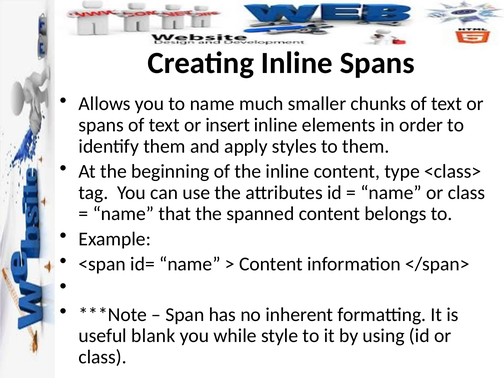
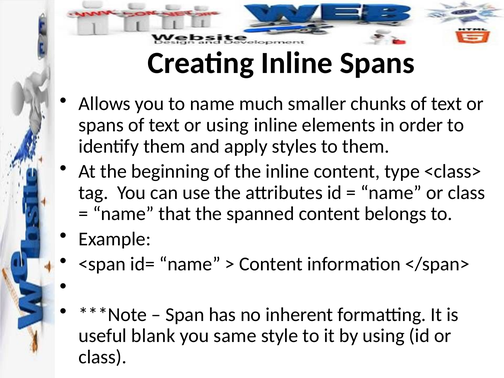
or insert: insert -> using (227, 125)
while: while -> same (235, 336)
